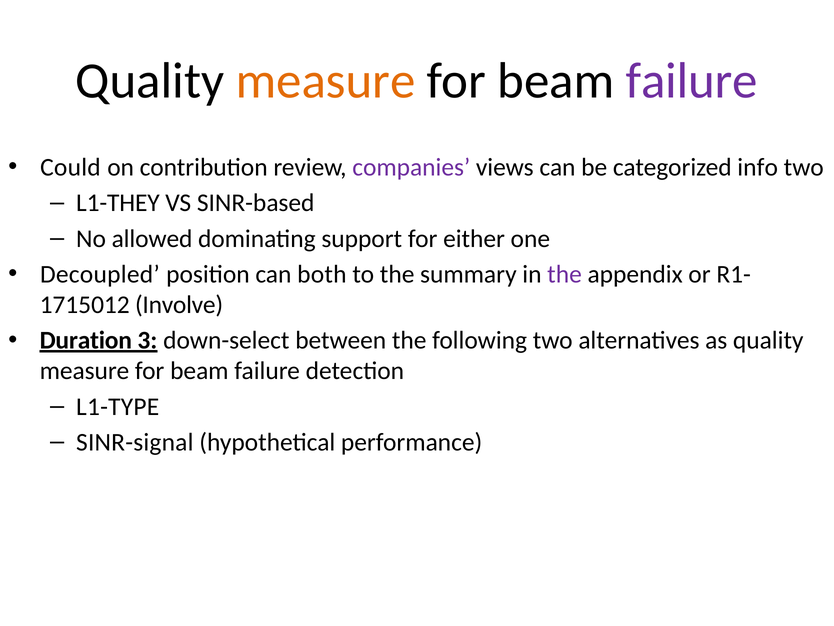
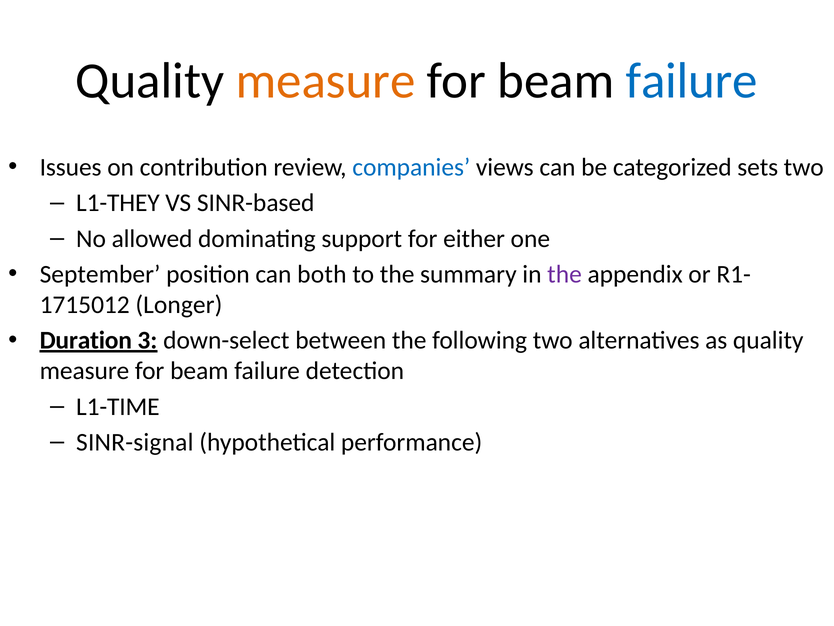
failure colour: purple -> blue (692, 81)
Could: Could -> Issues (71, 167)
companies colour: purple -> blue (411, 167)
info: info -> sets (758, 167)
Decoupled: Decoupled -> September (100, 274)
Involve: Involve -> Longer (179, 305)
L1-TYPE: L1-TYPE -> L1-TIME (118, 406)
